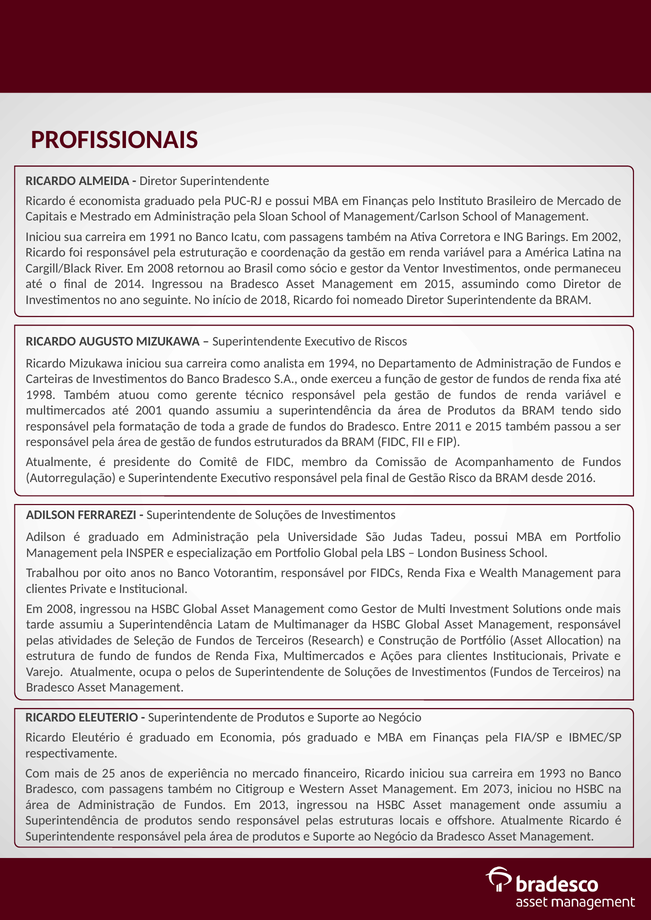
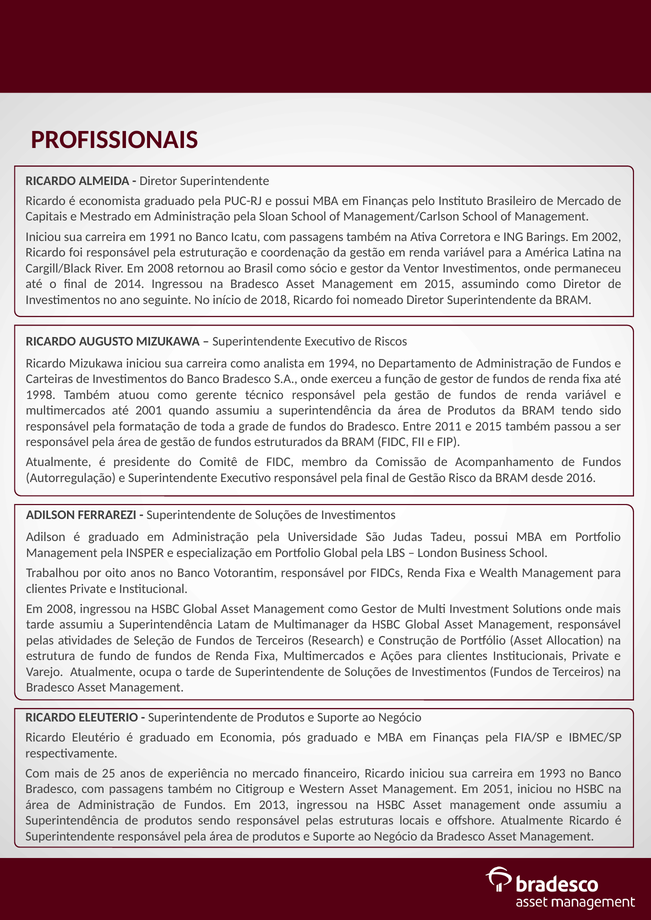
o pelos: pelos -> tarde (200, 672)
2073: 2073 -> 2051 (498, 790)
